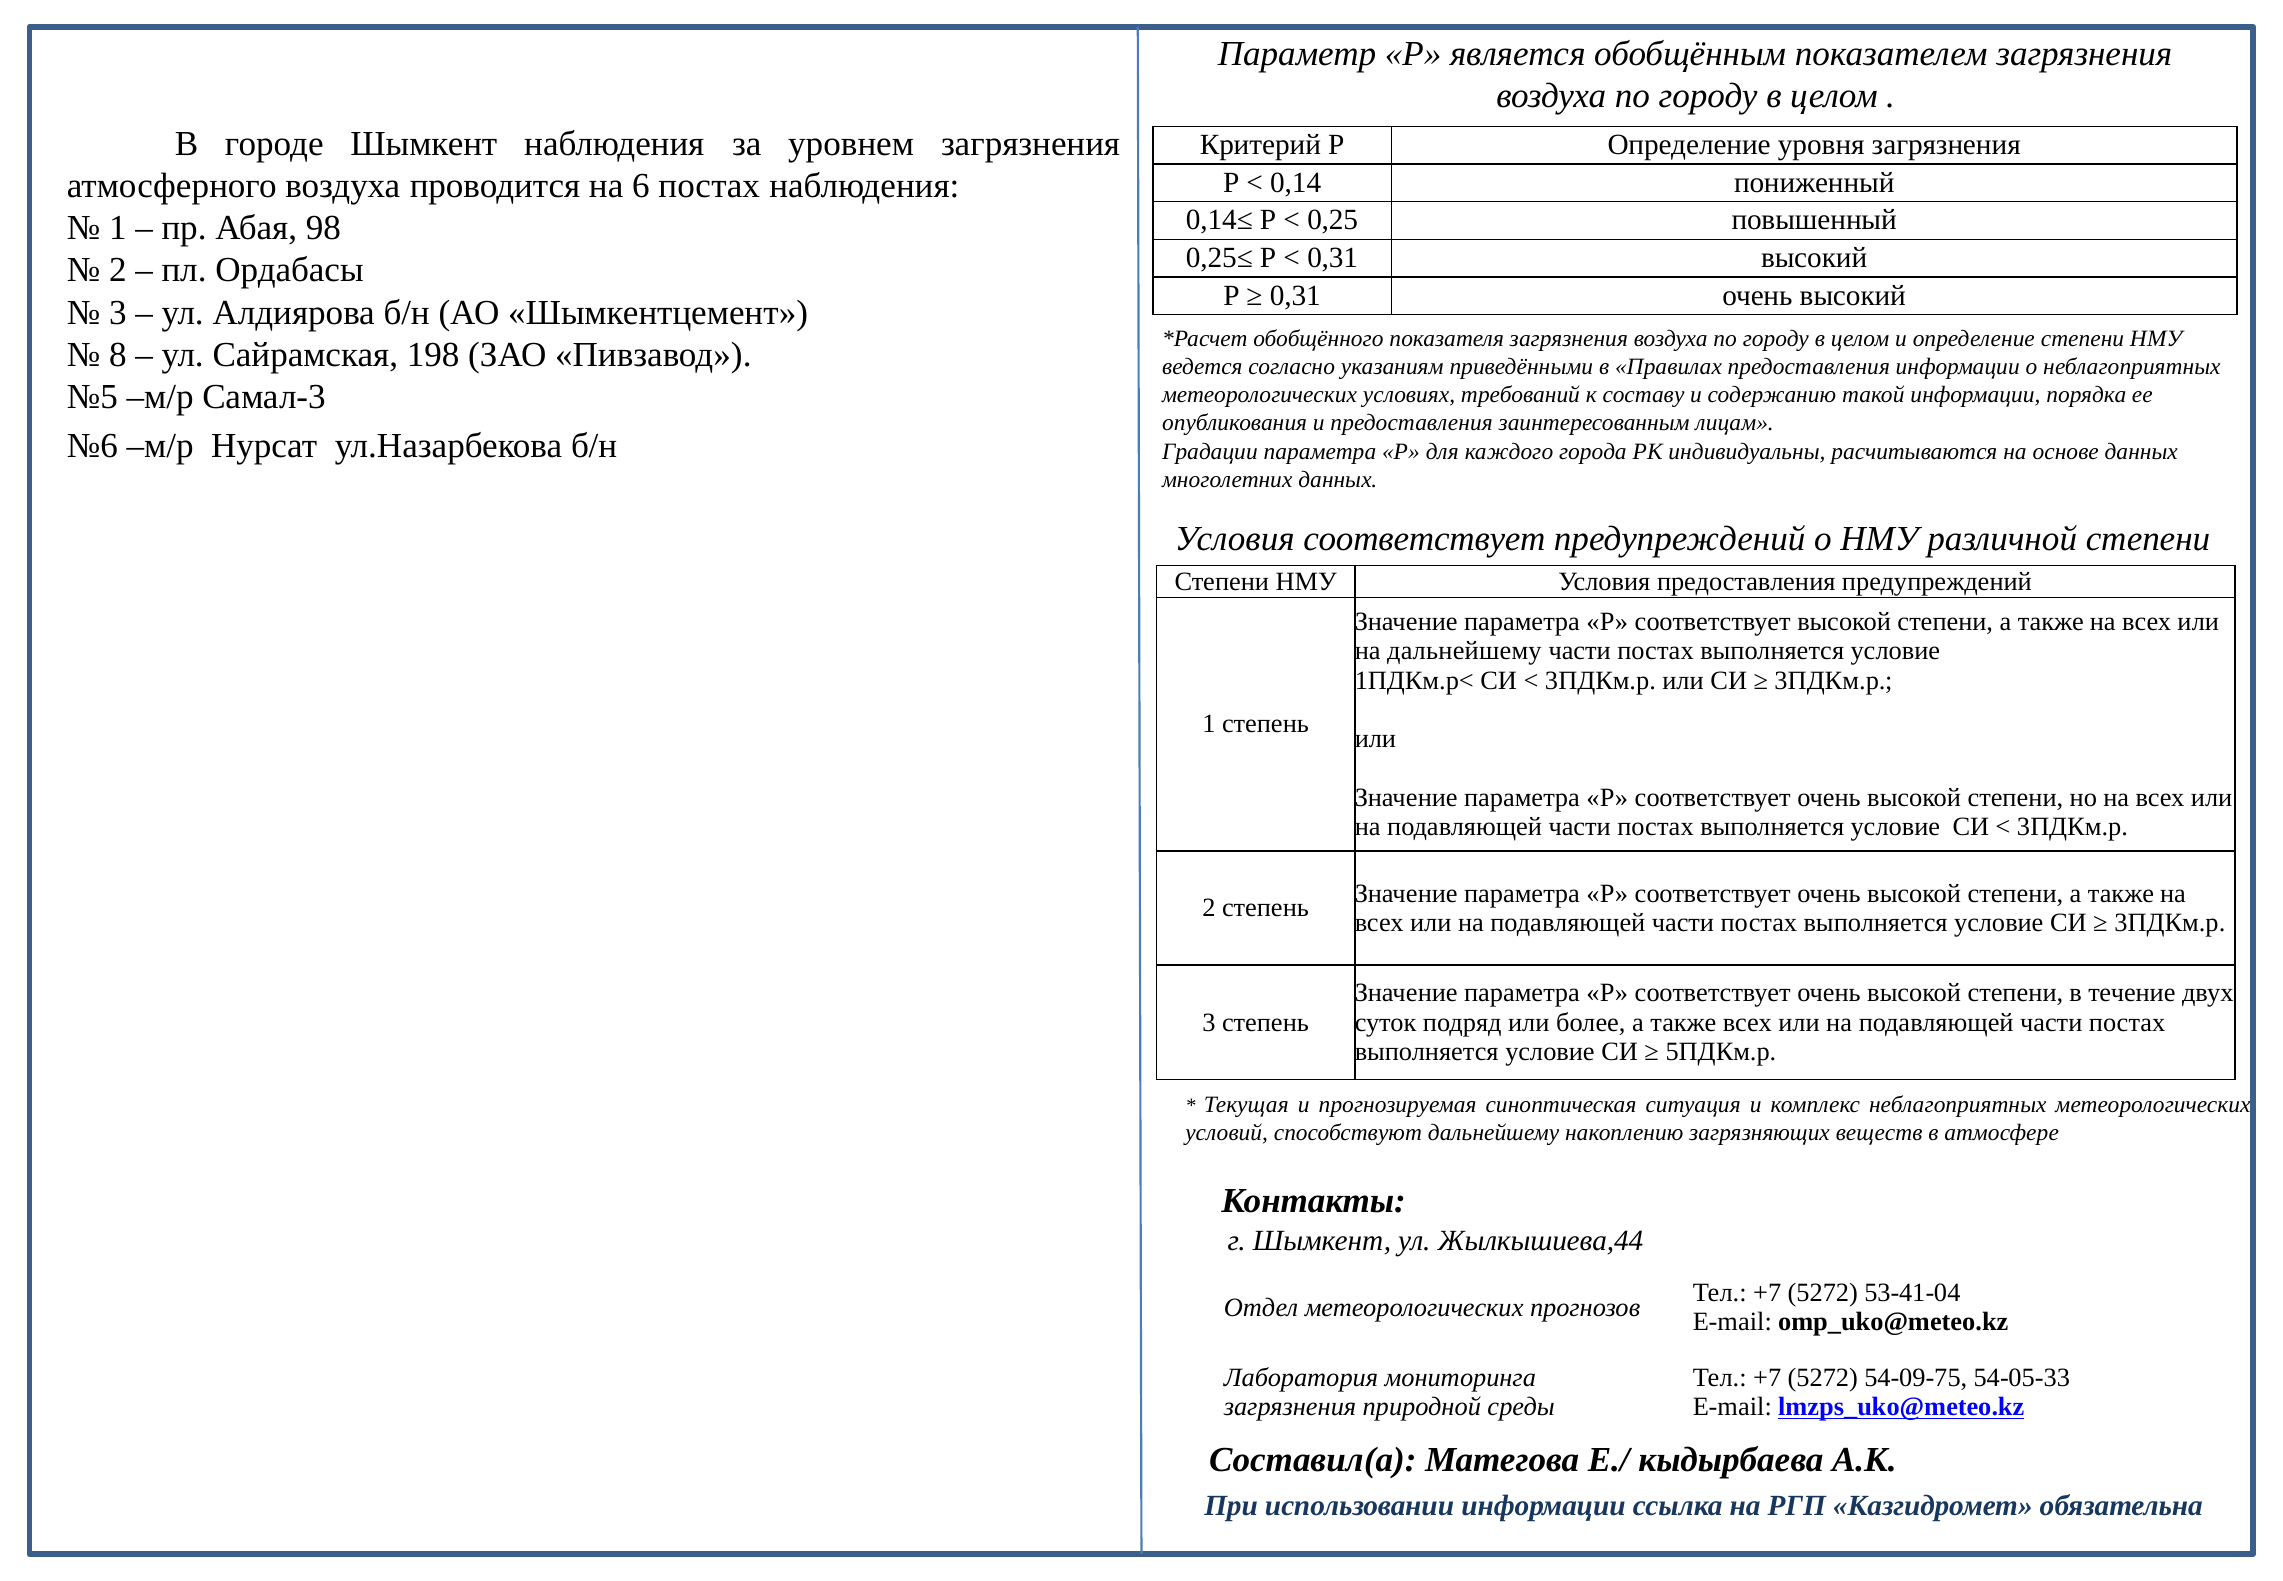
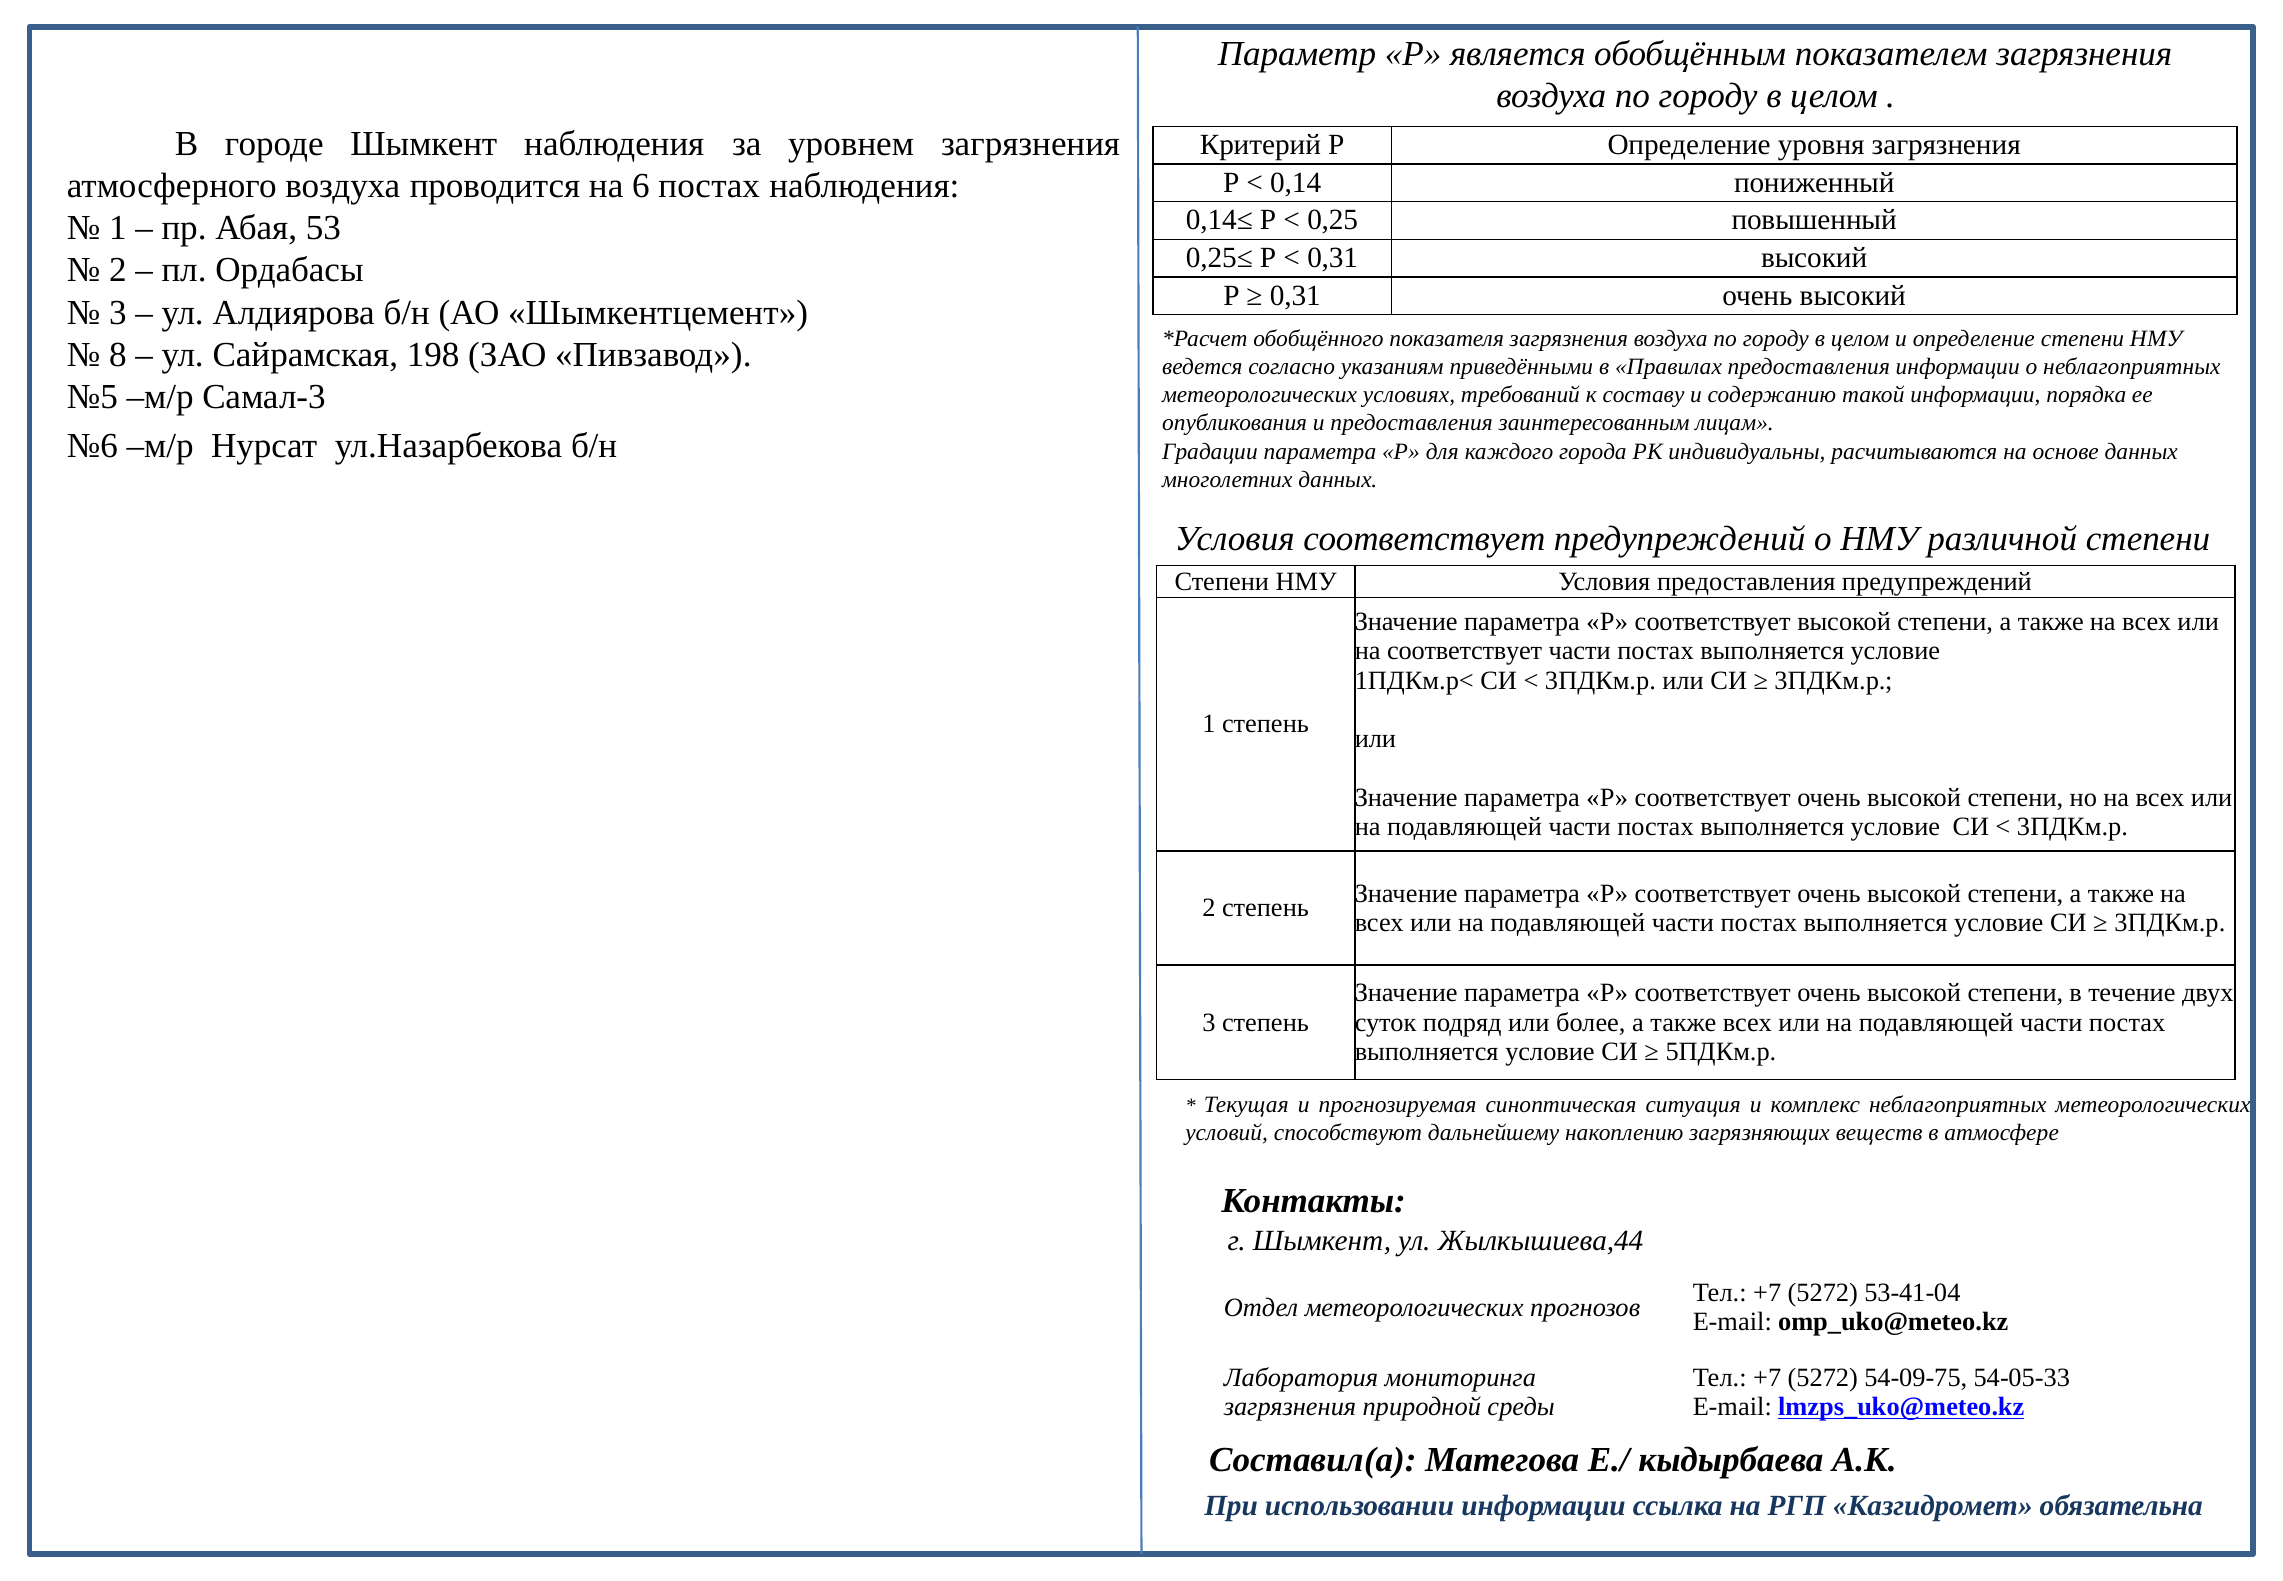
98: 98 -> 53 (323, 228)
на дальнейшему: дальнейшему -> соответствует (1465, 651)
